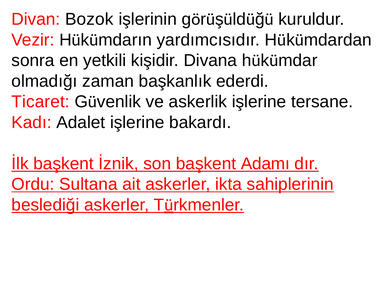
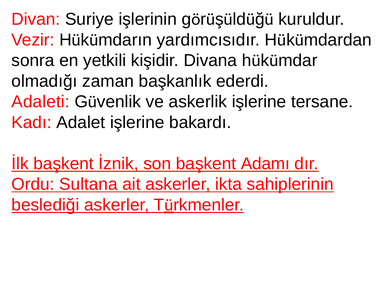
Bozok: Bozok -> Suriye (89, 19)
Ticaret: Ticaret -> Adaleti (41, 102)
